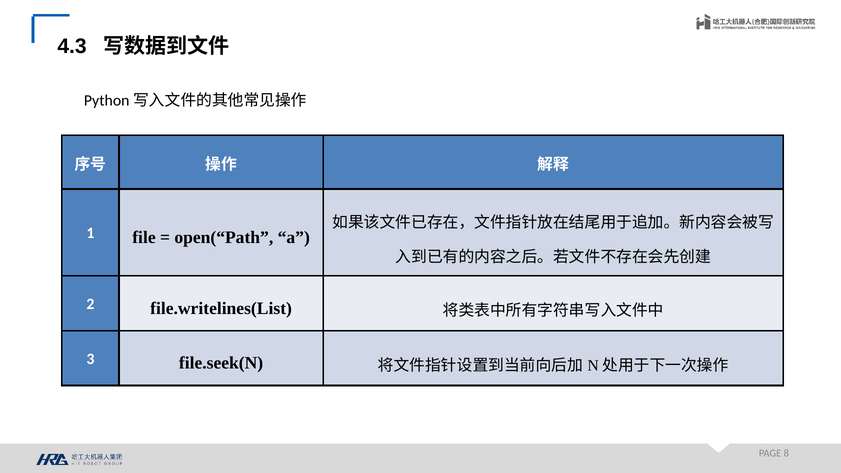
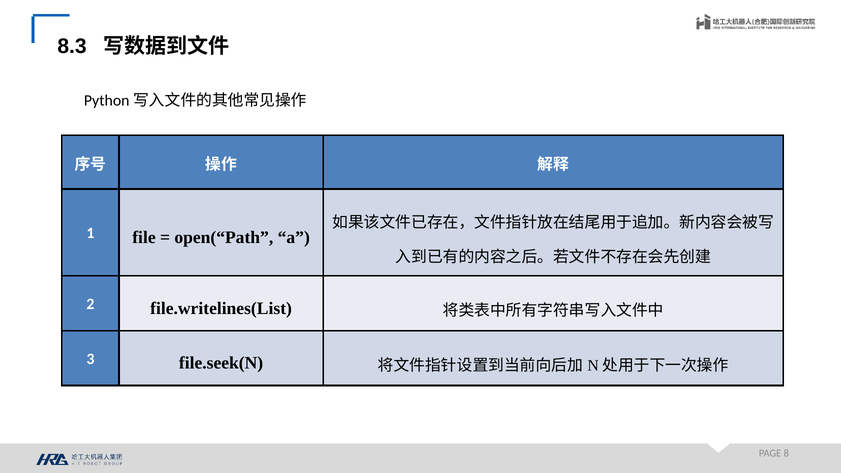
4.3: 4.3 -> 8.3 (72, 46)
